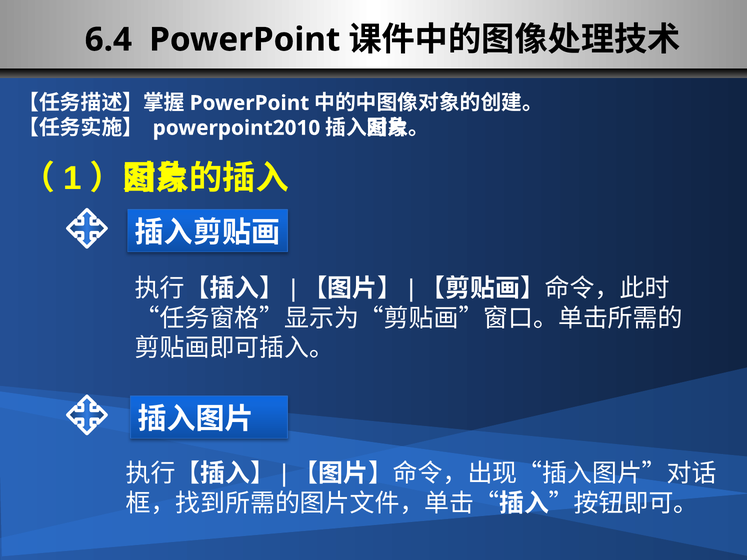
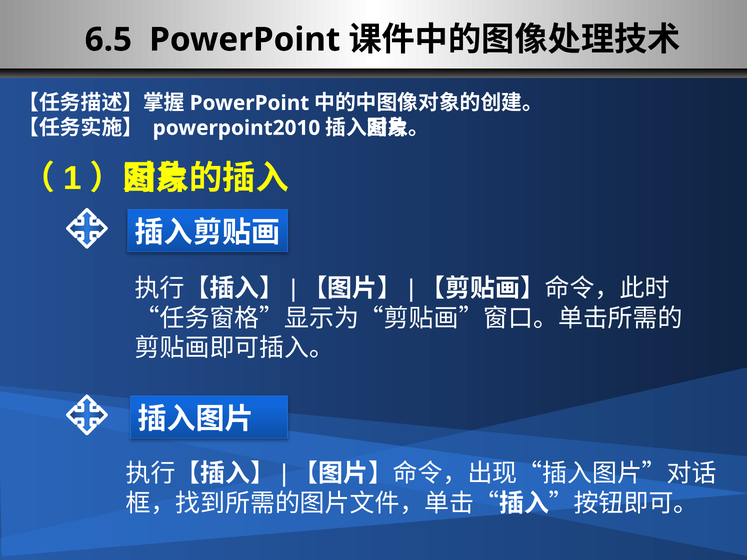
6.4: 6.4 -> 6.5 (108, 40)
